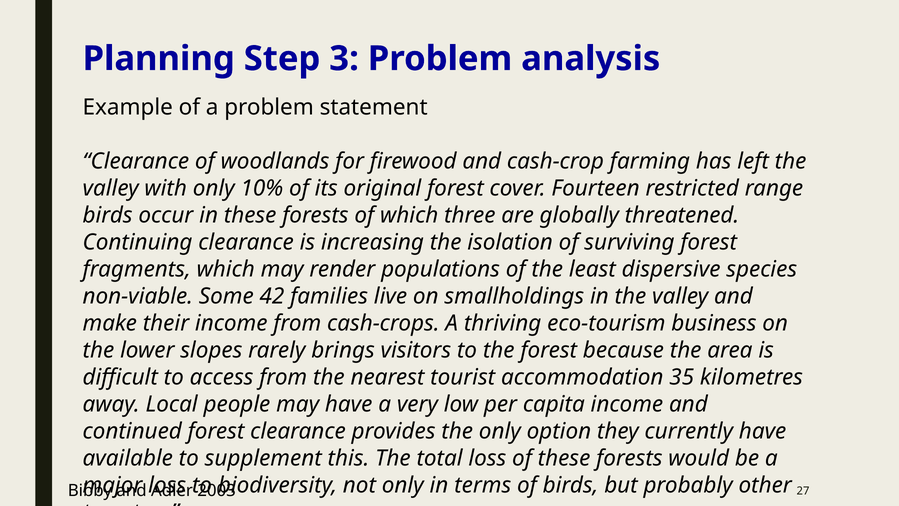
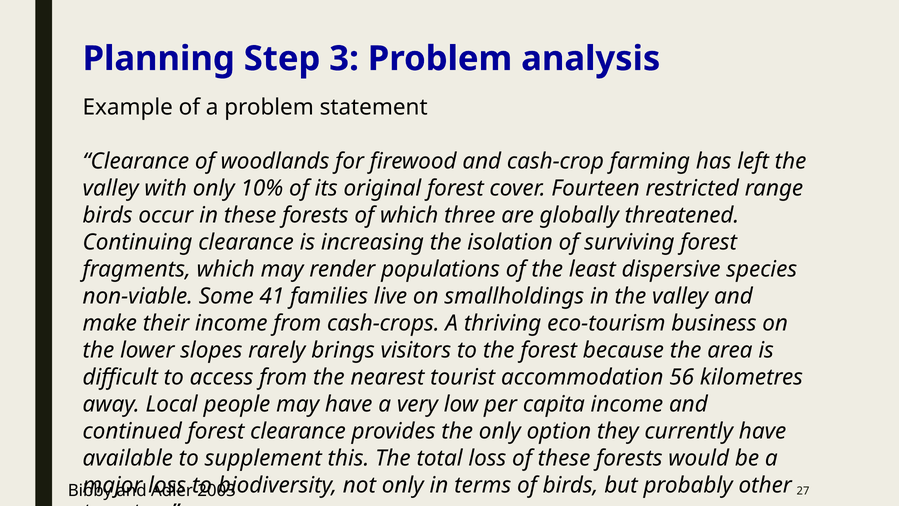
42: 42 -> 41 (272, 296)
35: 35 -> 56 (682, 377)
